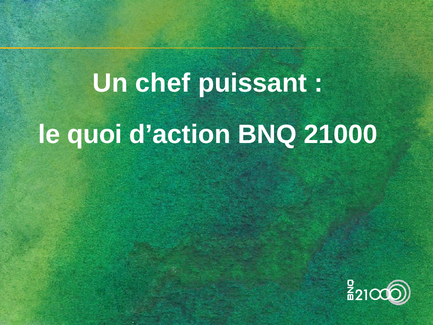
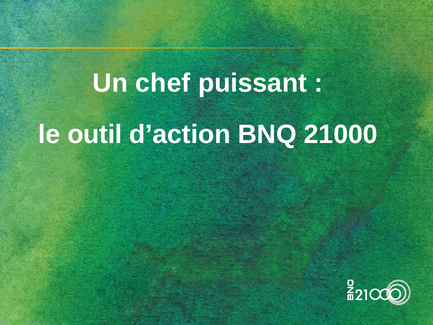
quoi: quoi -> outil (95, 134)
